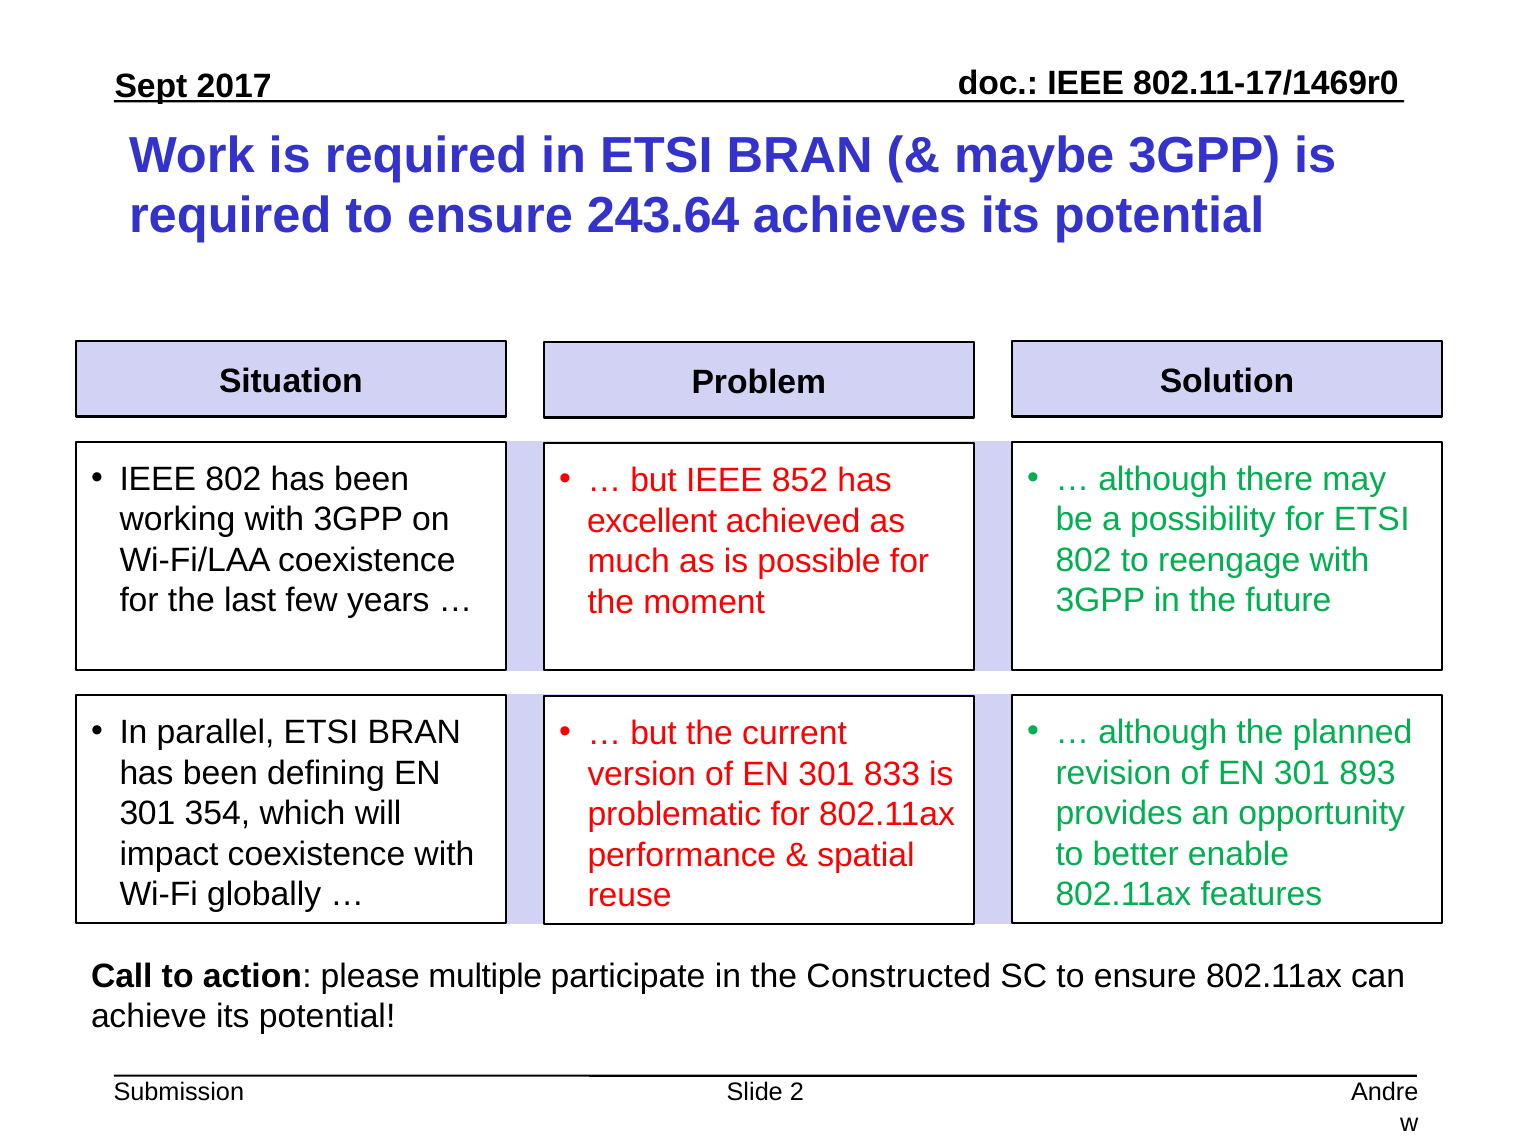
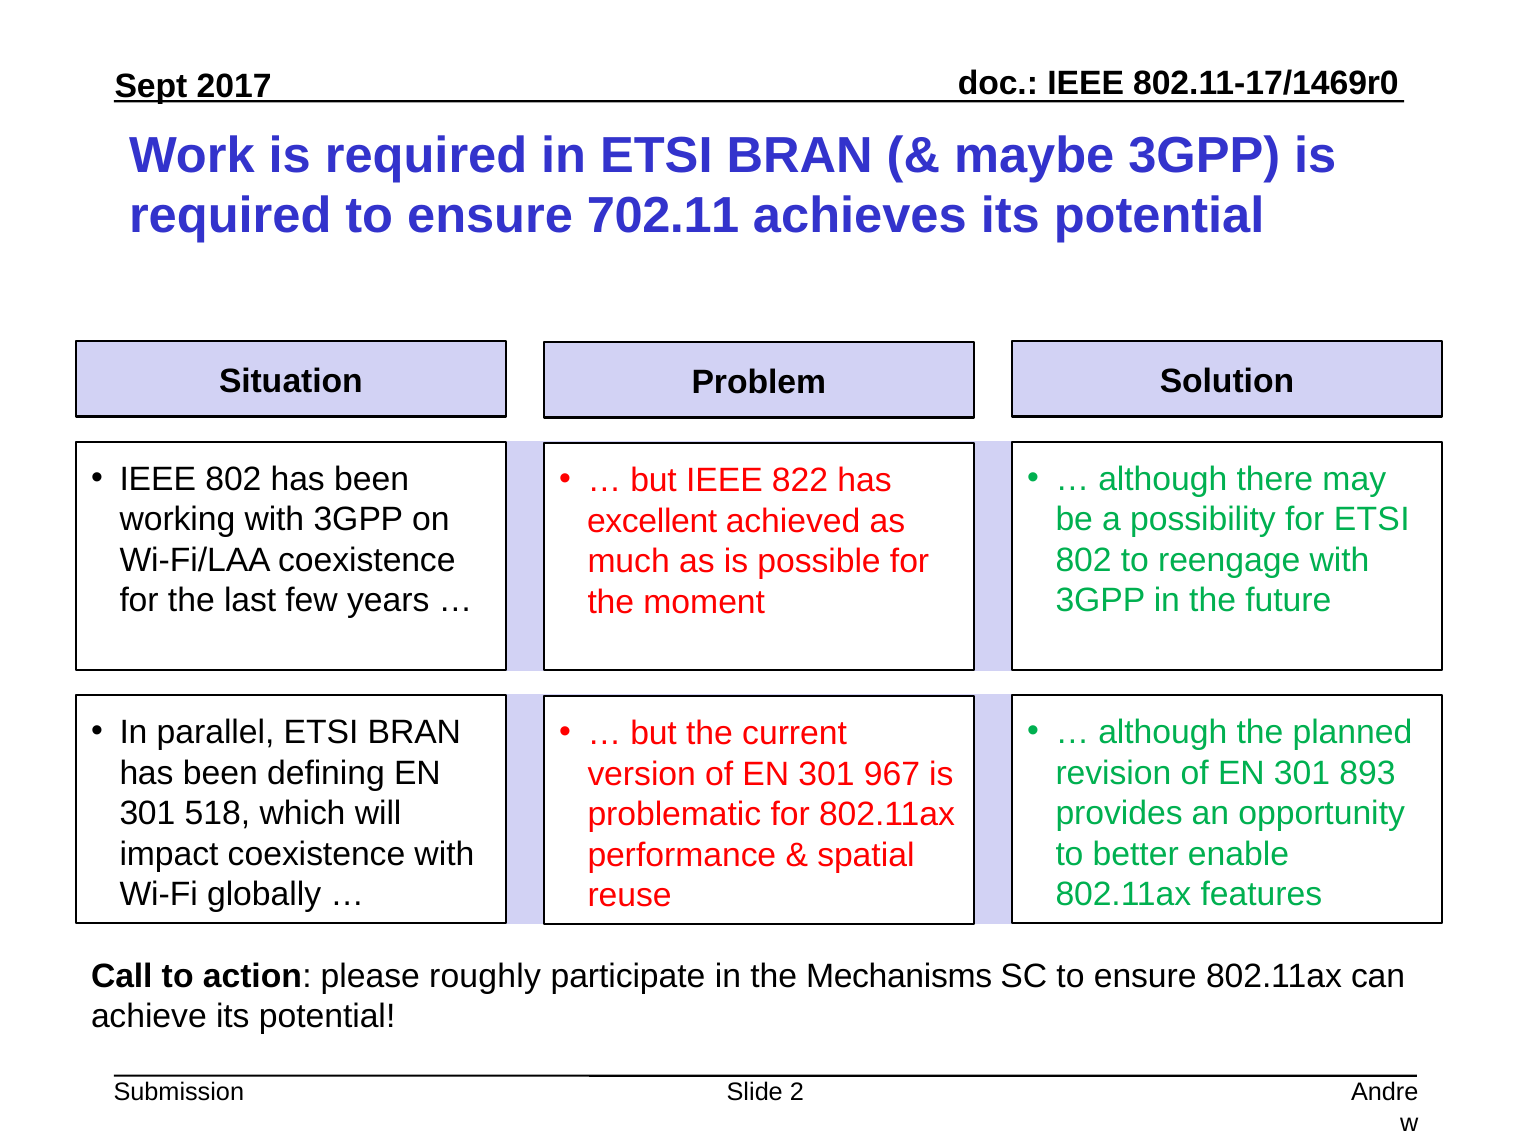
243.64: 243.64 -> 702.11 (663, 216)
852: 852 -> 822 (800, 480)
833: 833 -> 967 (892, 774)
354: 354 -> 518 (217, 813)
multiple: multiple -> roughly (485, 976)
Constructed: Constructed -> Mechanisms (899, 976)
